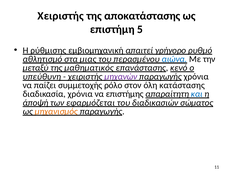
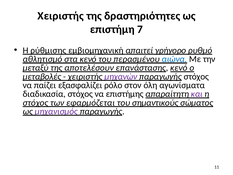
αποκατάστασης: αποκατάστασης -> δραστηριότητες (142, 16)
5: 5 -> 7 (140, 29)
στα μιας: μιας -> κενό (88, 59)
μαθηματικός: μαθηματικός -> αποτελέσουν (89, 68)
υπεύθυνη: υπεύθυνη -> μεταβολές (42, 76)
παραγωγής χρόνια: χρόνια -> στόχος (196, 76)
συμμετοχής: συμμετοχής -> εξασφαλίζει (80, 85)
κατάστασης: κατάστασης -> αγωνίσματα (182, 85)
διαδικασία χρόνια: χρόνια -> στόχος (80, 94)
και colour: blue -> purple (197, 94)
άποψή: άποψή -> στόχος (35, 103)
διαδικασιών: διαδικασιών -> σημαντικούς (155, 103)
μηχανισμός colour: orange -> purple (56, 111)
